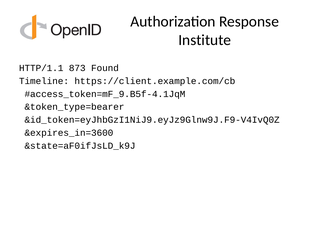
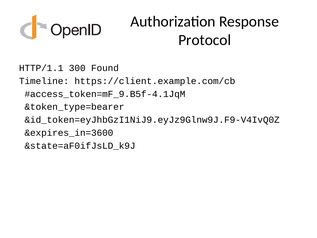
Institute: Institute -> Protocol (205, 40)
873: 873 -> 300 (77, 68)
